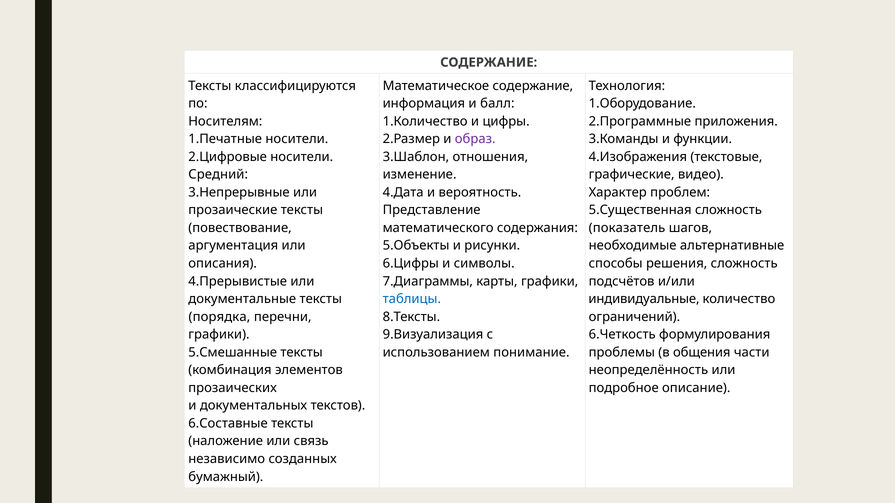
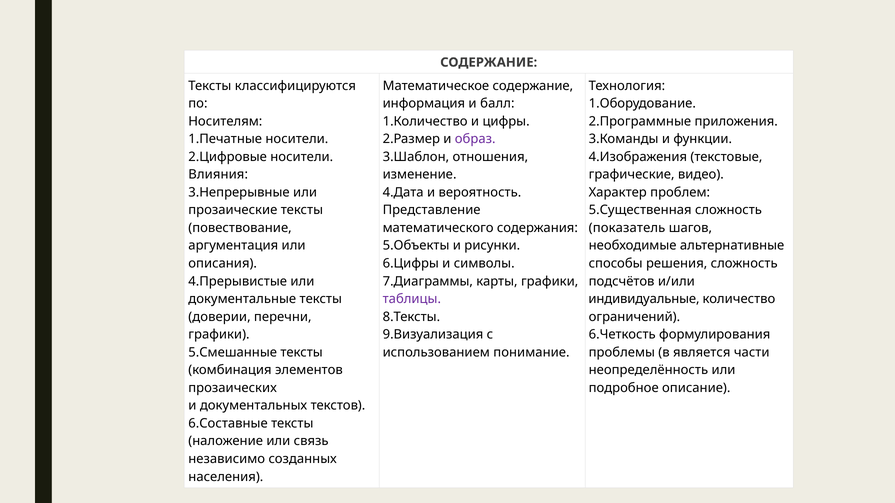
Средний: Средний -> Влияния (218, 175)
таблицы colour: blue -> purple (412, 299)
порядка: порядка -> доверии (219, 317)
общения: общения -> является (702, 353)
бумажный: бумажный -> населения (226, 477)
